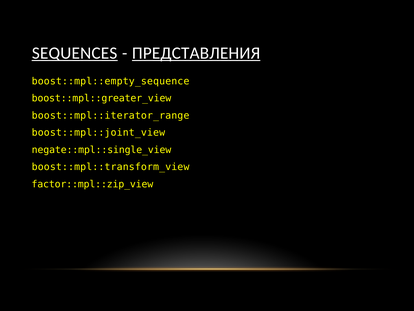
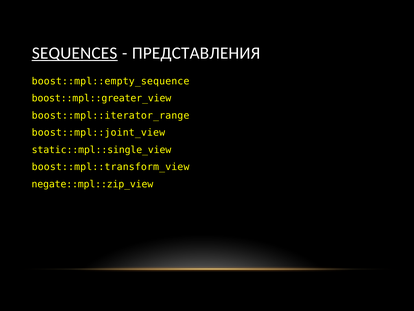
ПРЕДСТАВЛЕНИЯ underline: present -> none (196, 53)
negate::mpl::single_view: negate::mpl::single_view -> static::mpl::single_view (101, 150)
factor::mpl::zip_view: factor::mpl::zip_view -> negate::mpl::zip_view (92, 184)
